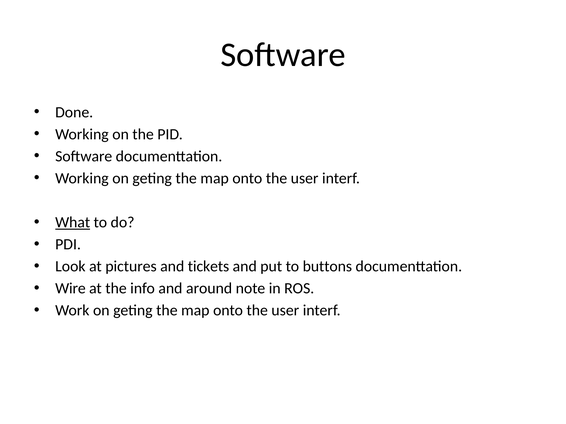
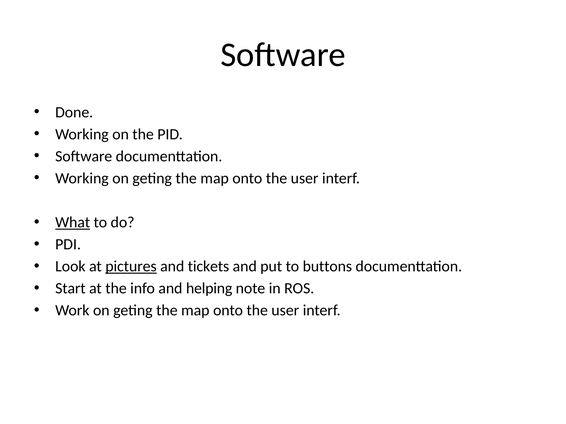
pictures underline: none -> present (131, 267)
Wire: Wire -> Start (70, 289)
around: around -> helping (209, 289)
